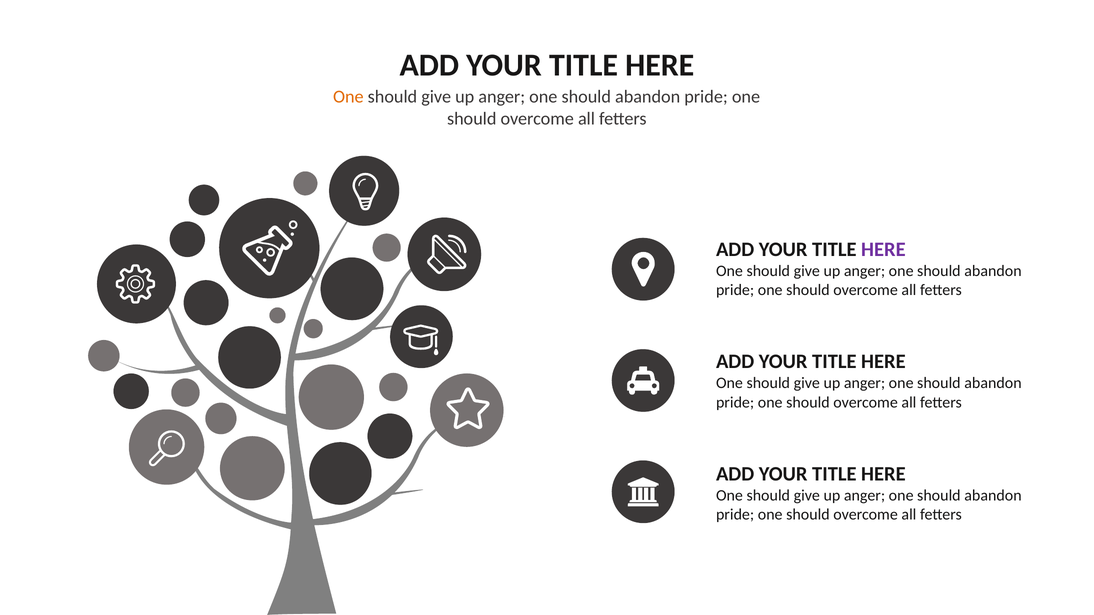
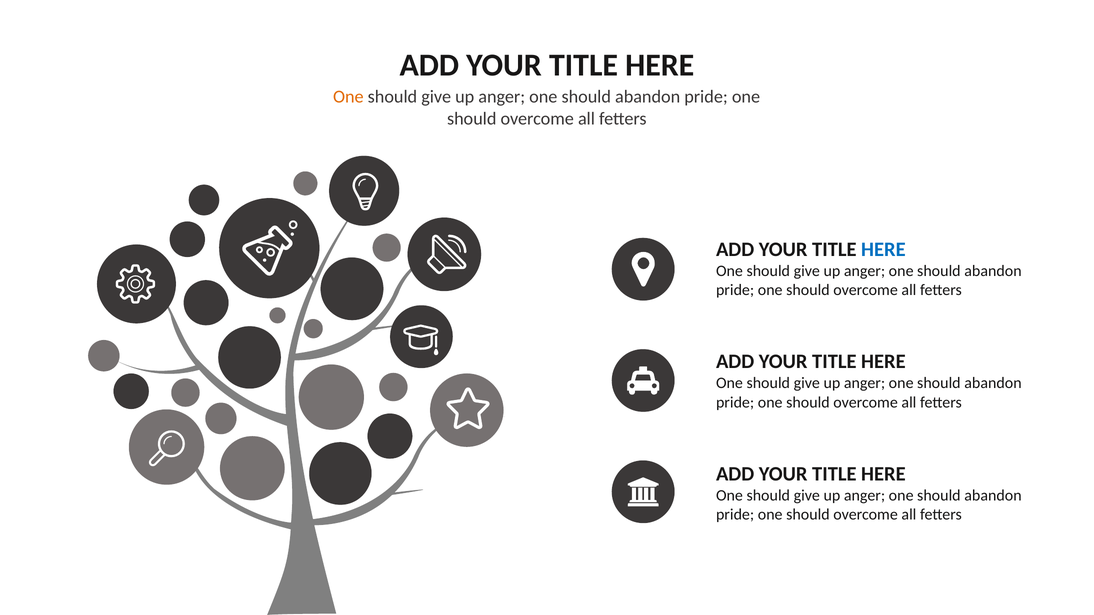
HERE colour: purple -> blue (883, 250)
